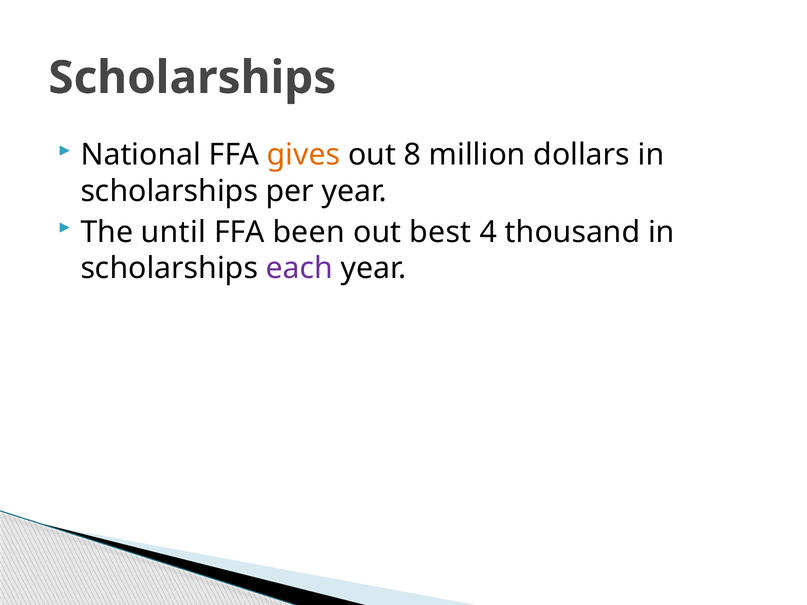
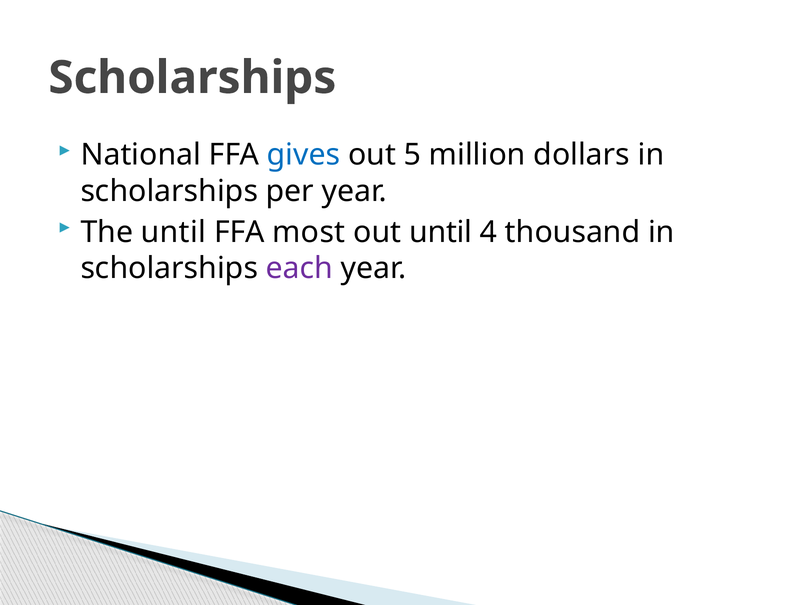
gives colour: orange -> blue (304, 155)
8: 8 -> 5 (413, 155)
been: been -> most (309, 232)
out best: best -> until (441, 232)
